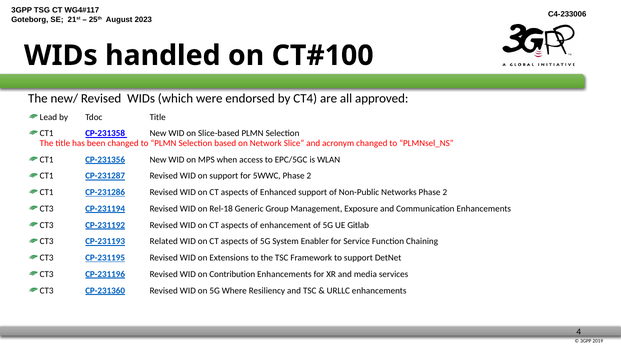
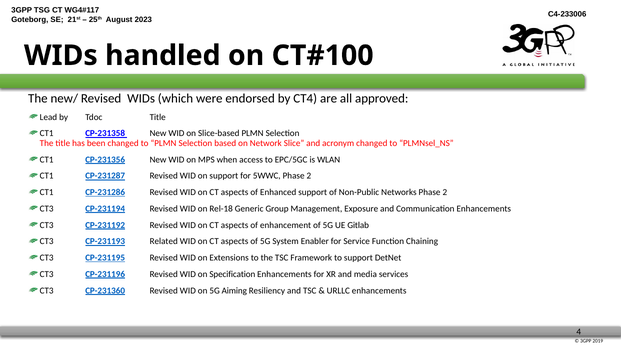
Contribution: Contribution -> Specification (232, 274)
Where: Where -> Aiming (234, 291)
